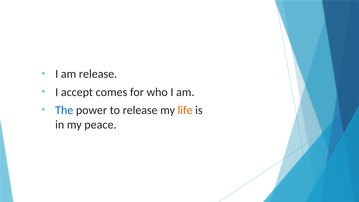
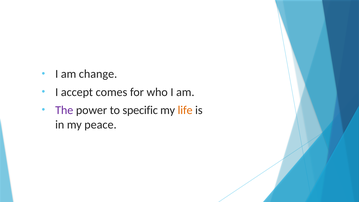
am release: release -> change (98, 74)
The colour: blue -> purple (64, 110)
to release: release -> specific (140, 110)
